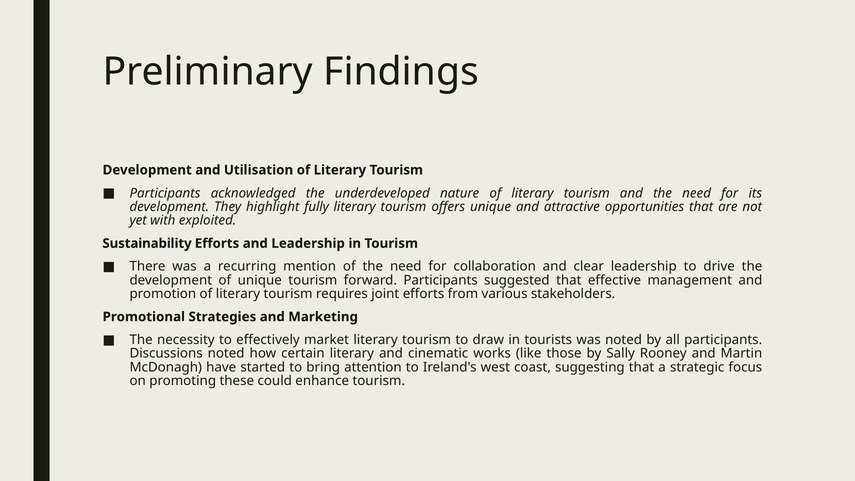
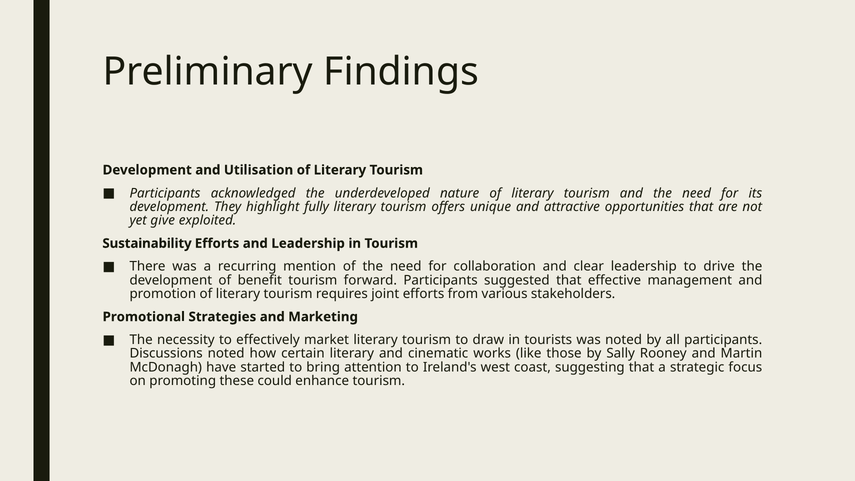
with: with -> give (163, 220)
of unique: unique -> benefit (260, 280)
